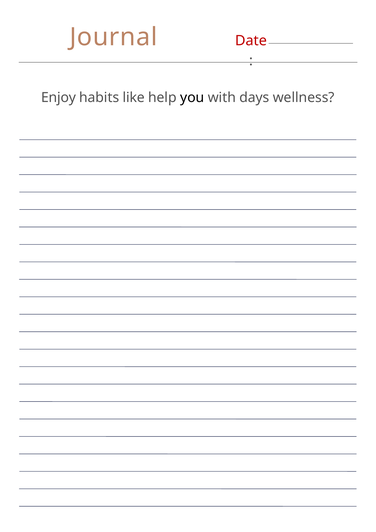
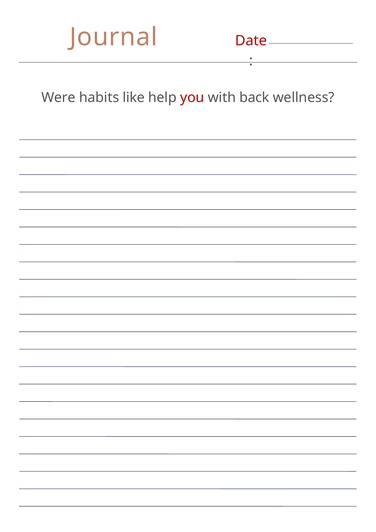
Enjoy: Enjoy -> Were (58, 98)
you colour: black -> red (192, 98)
days: days -> back (254, 98)
